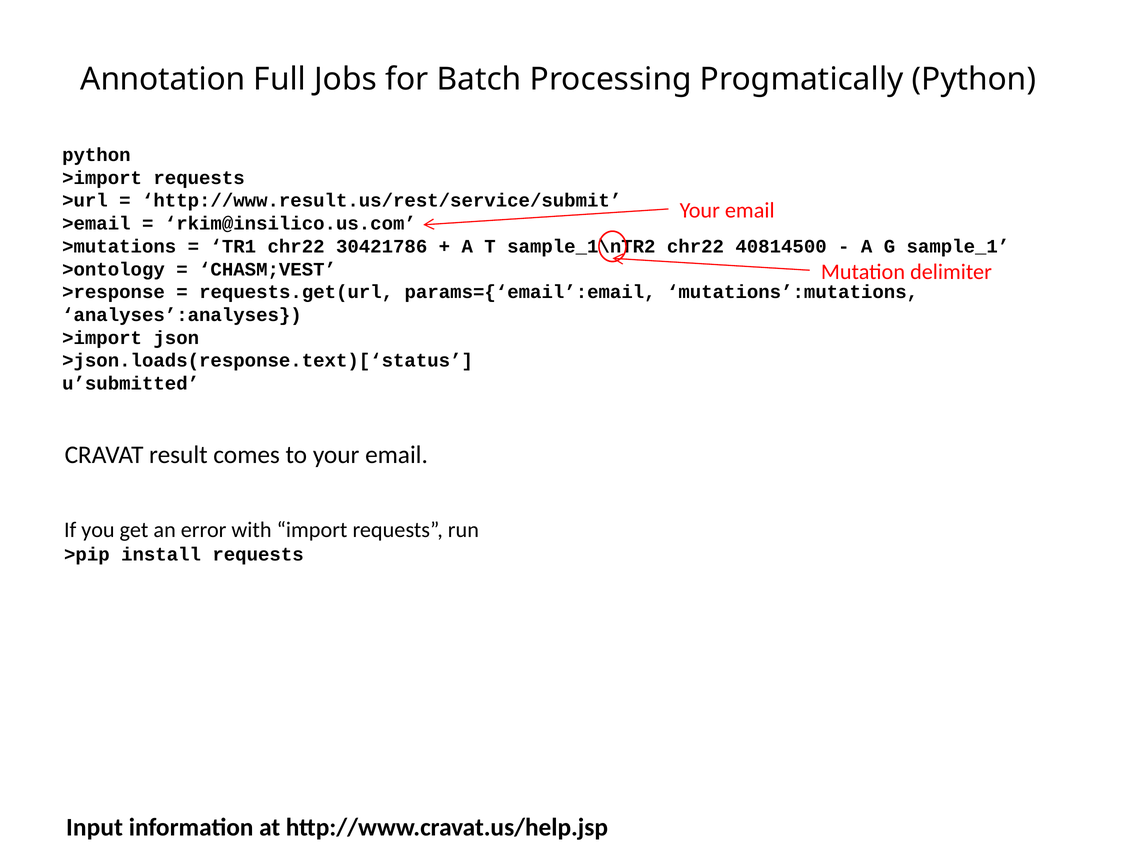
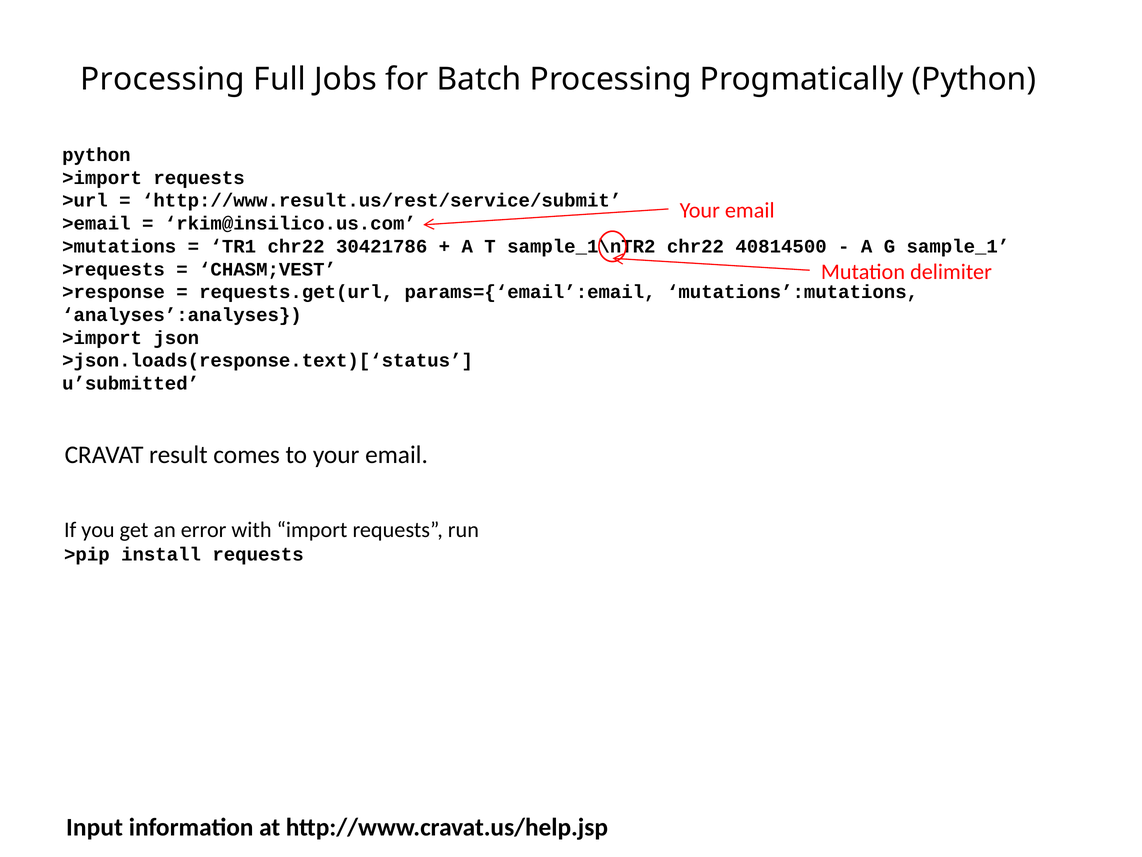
Annotation: Annotation -> Processing (163, 79)
>ontology: >ontology -> >requests (113, 269)
